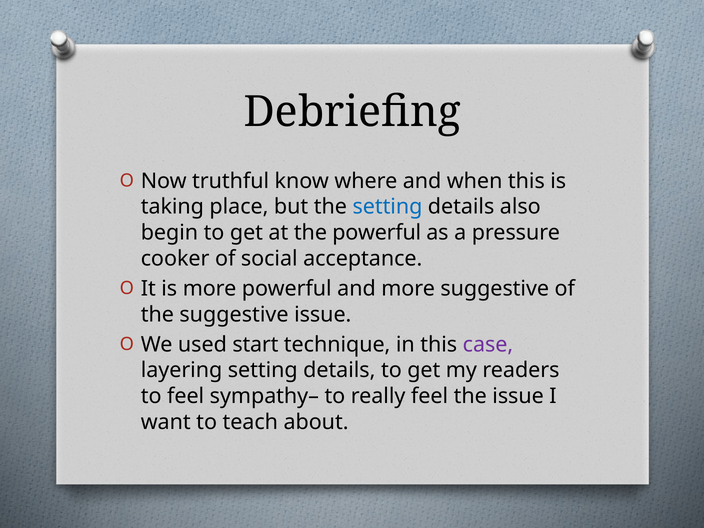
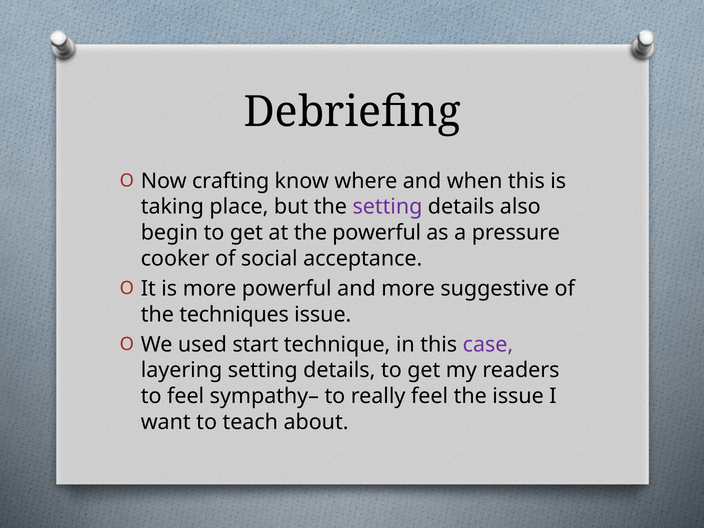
truthful: truthful -> crafting (231, 181)
setting colour: blue -> purple (387, 207)
the suggestive: suggestive -> techniques (234, 314)
